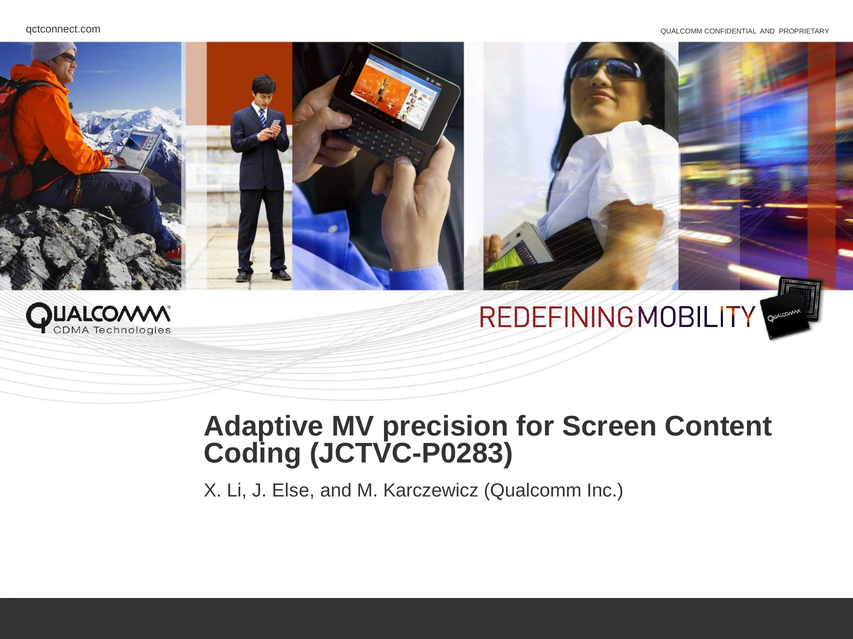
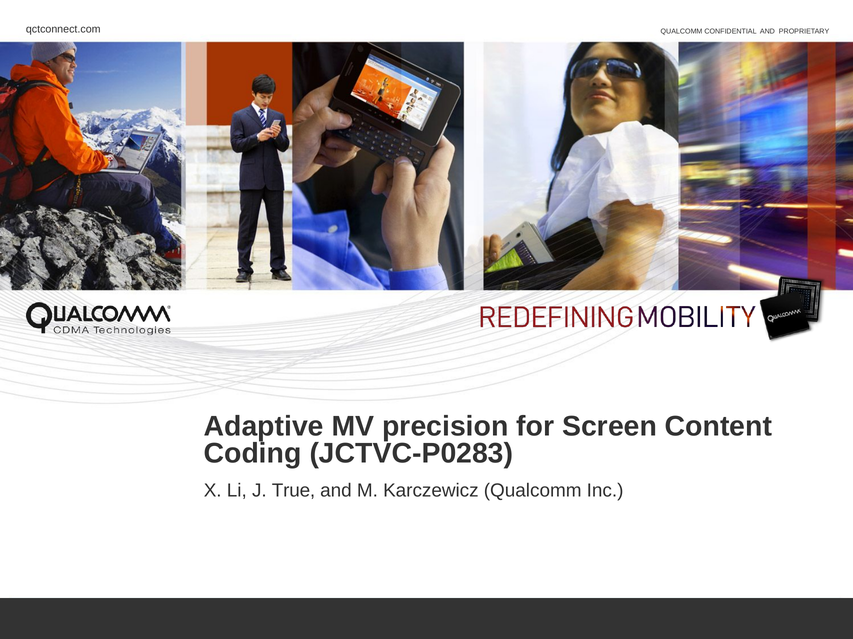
Else: Else -> True (294, 491)
